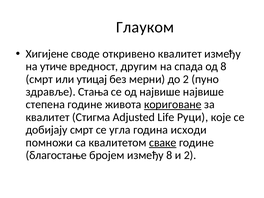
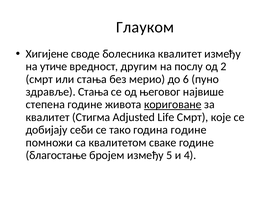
откривено: откривено -> болесника (129, 54)
спада: спада -> послу (189, 66)
од 8: 8 -> 2 (223, 66)
или утицај: утицај -> стања (92, 79)
мерни: мерни -> мерио (147, 79)
до 2: 2 -> 6 (186, 79)
од највише: највише -> његовог (160, 92)
Life Руци: Руци -> Смрт (193, 117)
добијају смрт: смрт -> себи (82, 130)
угла: угла -> тако (120, 130)
година исходи: исходи -> године (189, 130)
сваке underline: present -> none (163, 143)
између 8: 8 -> 5 (169, 155)
и 2: 2 -> 4 (190, 155)
